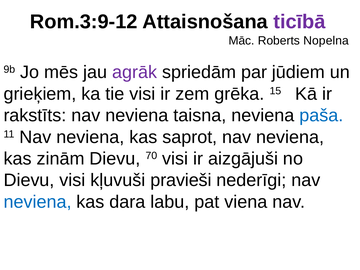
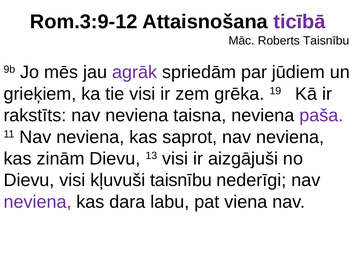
Roberts Nopelna: Nopelna -> Taisnību (326, 41)
15: 15 -> 19 (275, 91)
paša colour: blue -> purple (321, 115)
70: 70 -> 13 (151, 156)
kļuvuši pravieši: pravieši -> taisnību (181, 180)
neviena colour: blue -> purple (38, 202)
